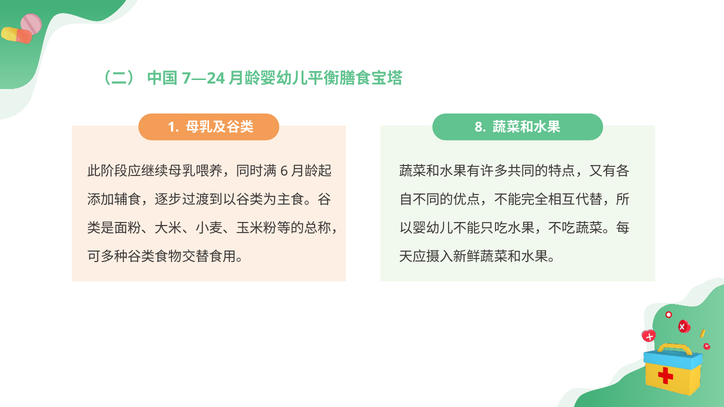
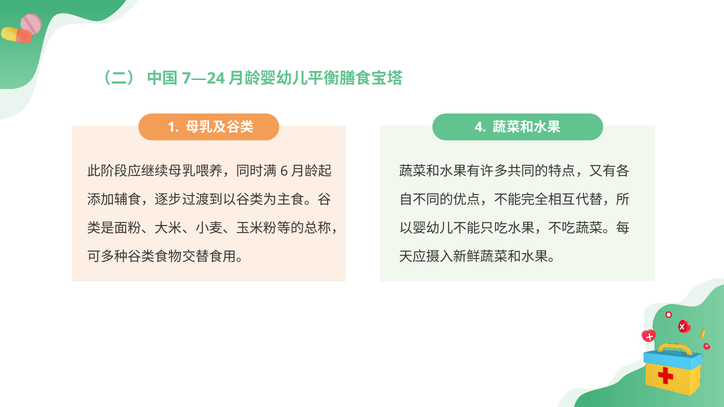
8: 8 -> 4 (480, 127)
